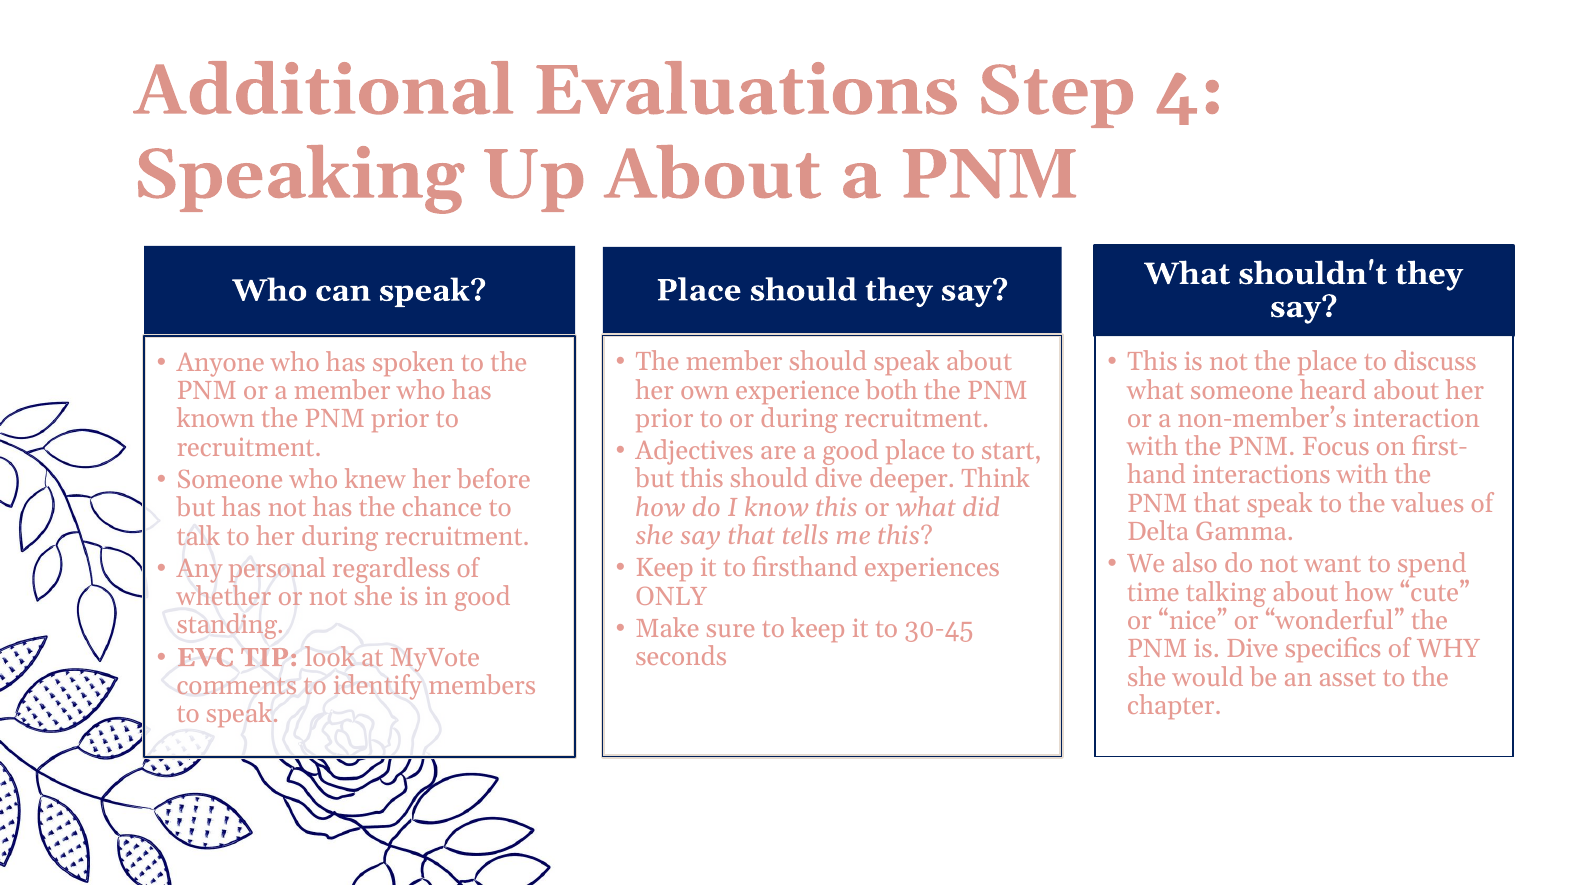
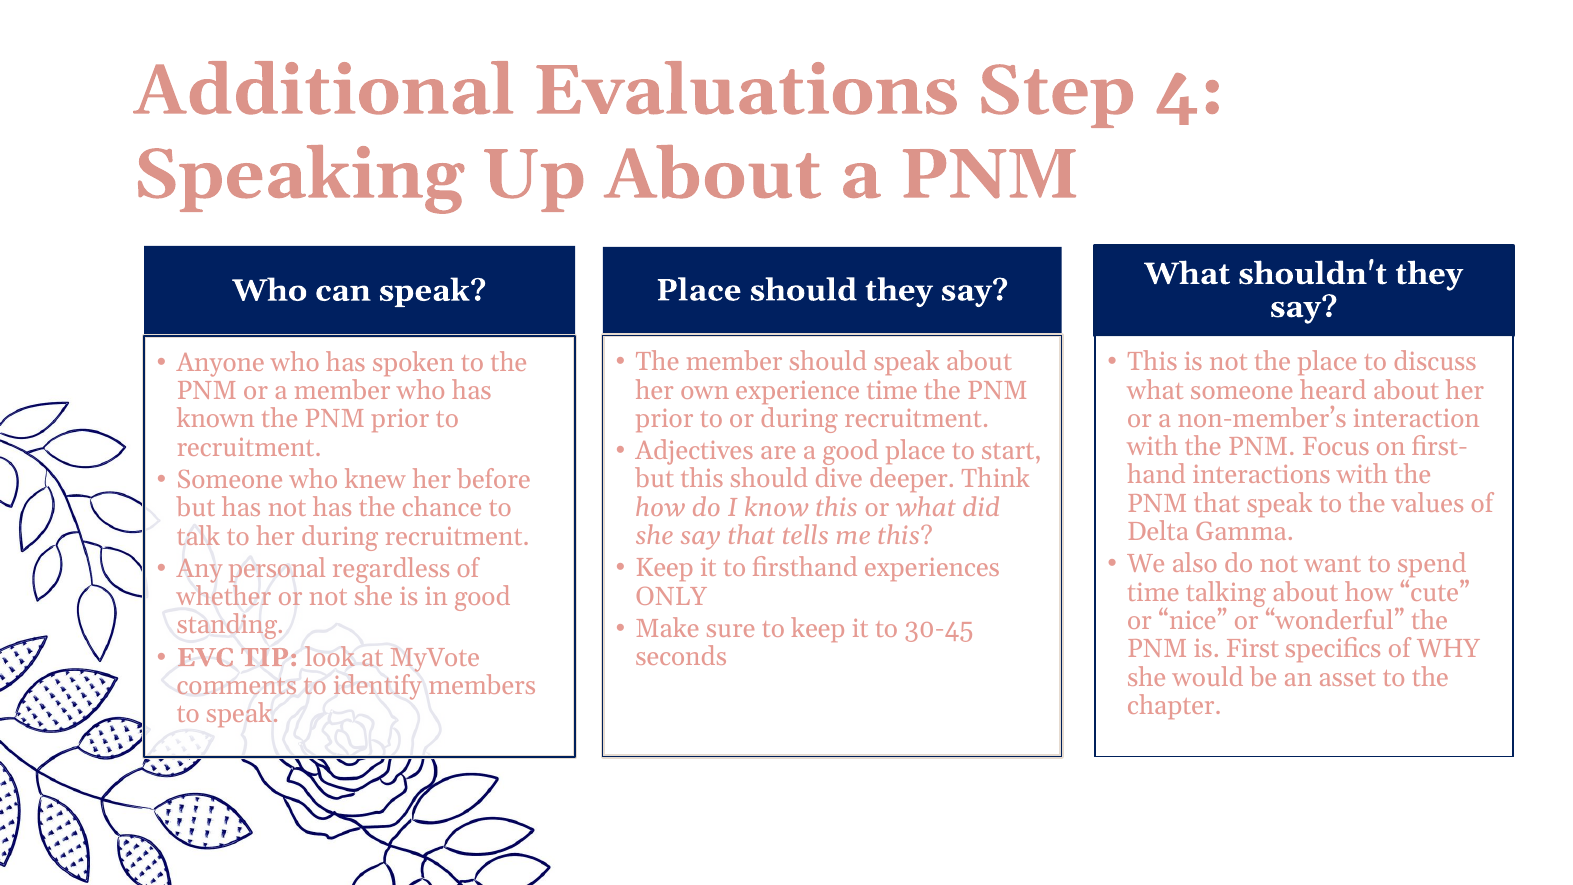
experience both: both -> time (892, 390)
is Dive: Dive -> First (1252, 649)
